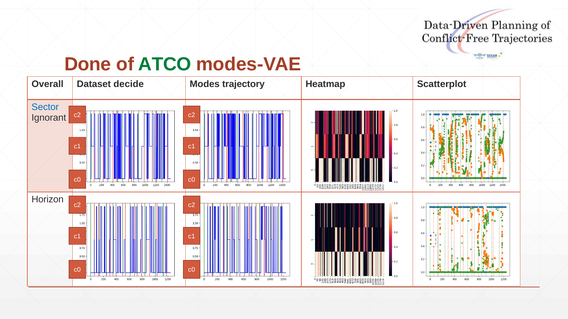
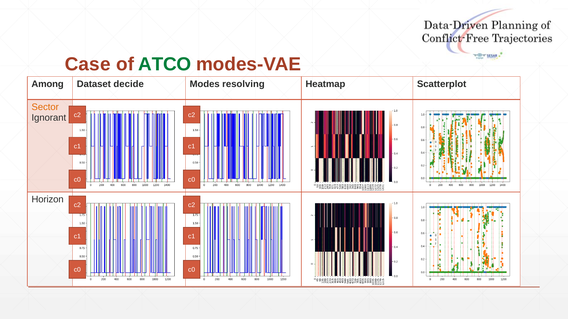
Done: Done -> Case (88, 64)
Overall: Overall -> Among (48, 84)
trajectory: trajectory -> resolving (243, 84)
Sector colour: blue -> orange (45, 107)
